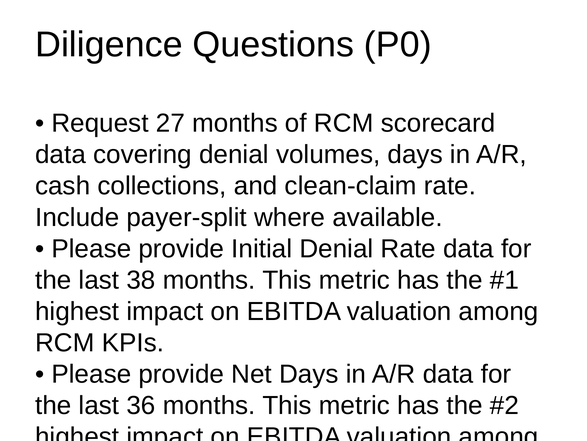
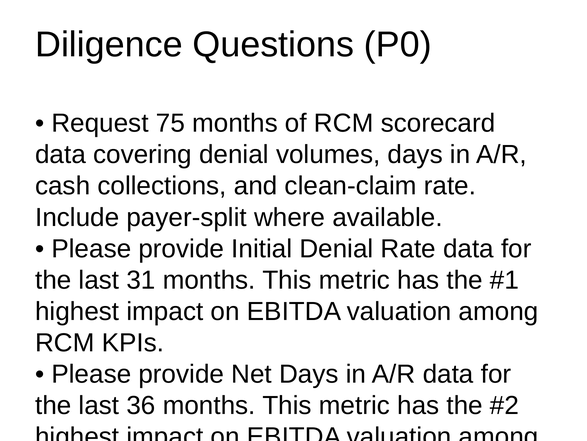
27: 27 -> 75 (170, 123)
38: 38 -> 31 (141, 280)
